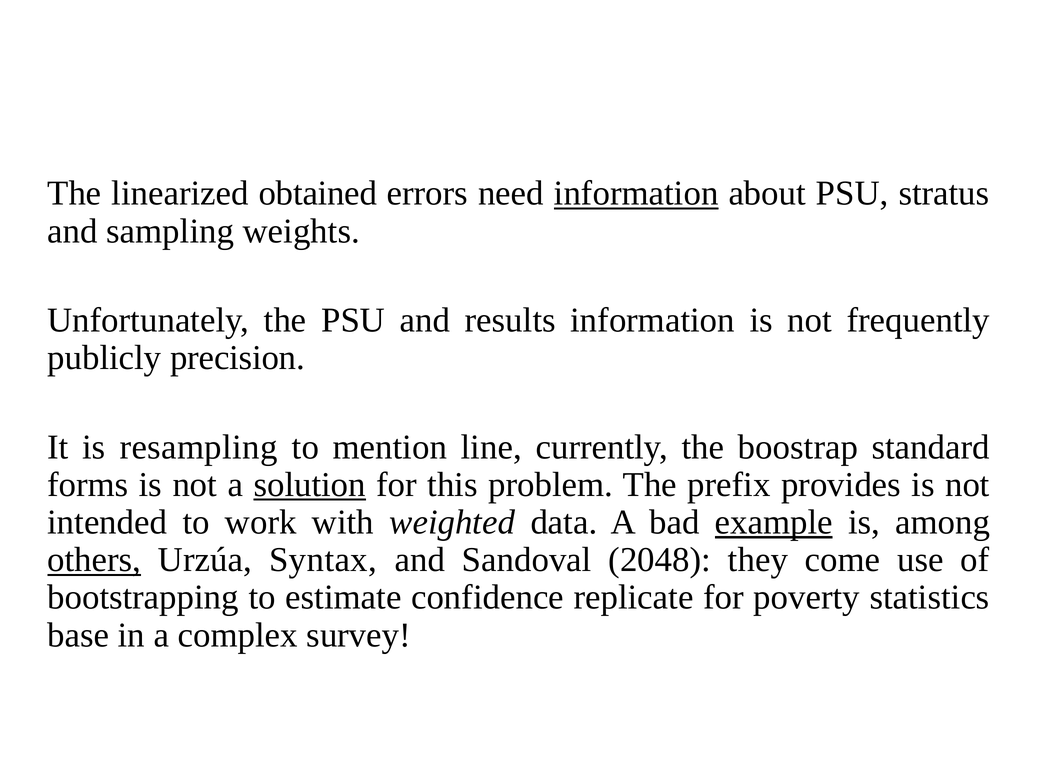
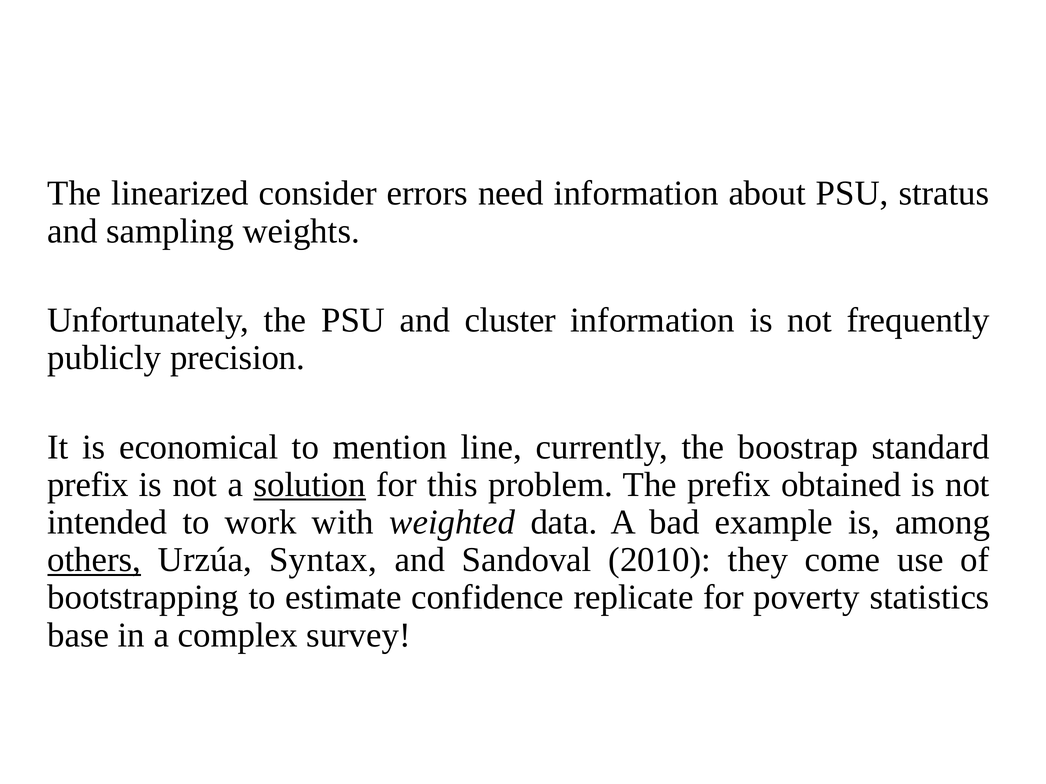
obtained: obtained -> consider (318, 194)
information underline: present -> none (636, 194)
results: results -> cluster (510, 320)
resampling: resampling -> economical (199, 447)
forms: forms -> prefix (88, 485)
provides: provides -> obtained (841, 485)
example underline: present -> none (774, 523)
2048: 2048 -> 2010 (660, 560)
